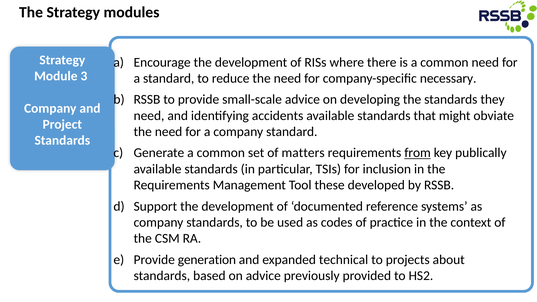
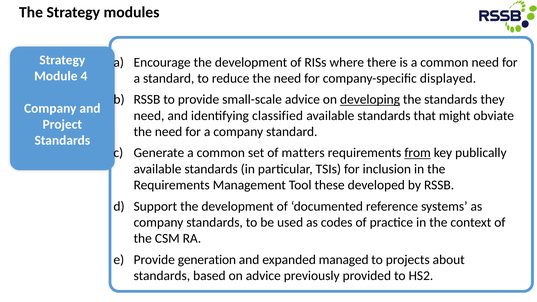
3: 3 -> 4 (84, 76)
necessary: necessary -> displayed (448, 78)
developing underline: none -> present (370, 100)
accidents: accidents -> classified (278, 116)
technical: technical -> managed (344, 260)
